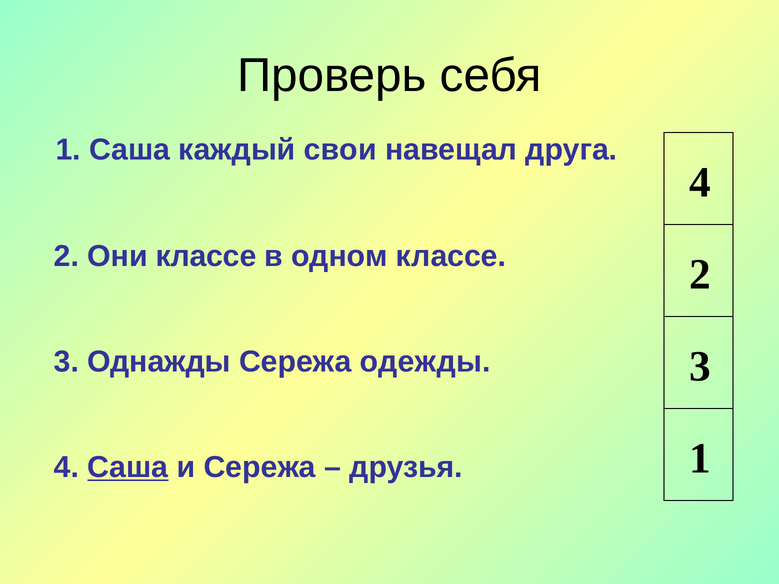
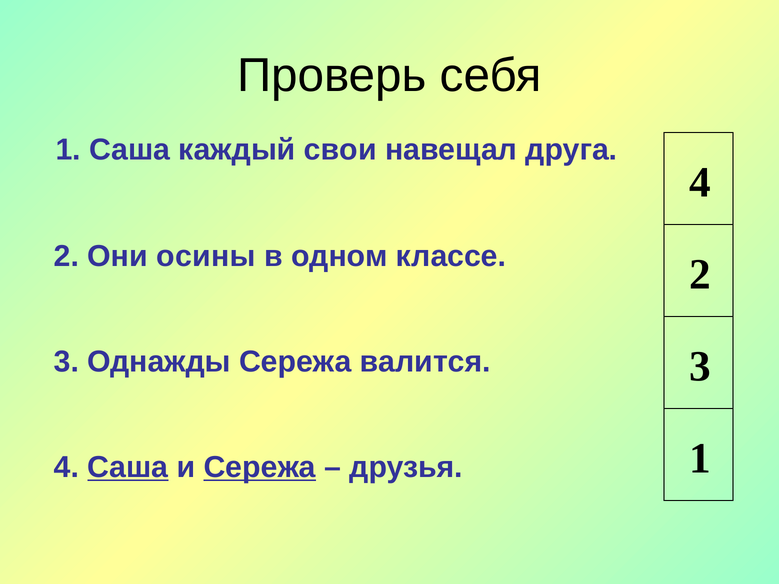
Они классе: классе -> осины (206, 256)
одежды: одежды -> валится (425, 362)
Сережа underline: none -> present (260, 467)
